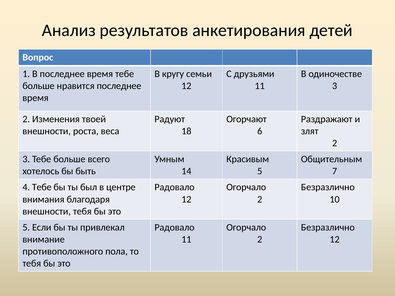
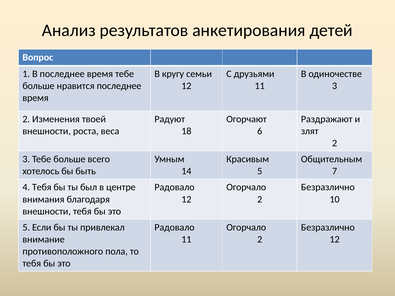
4 Тебе: Тебе -> Тебя (42, 187)
